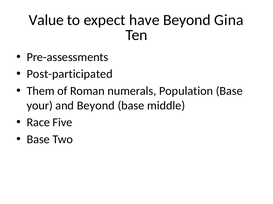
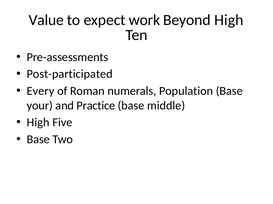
have: have -> work (144, 20)
Beyond Gina: Gina -> High (229, 20)
Them: Them -> Every (40, 91)
and Beyond: Beyond -> Practice (96, 106)
Race: Race -> High (38, 123)
